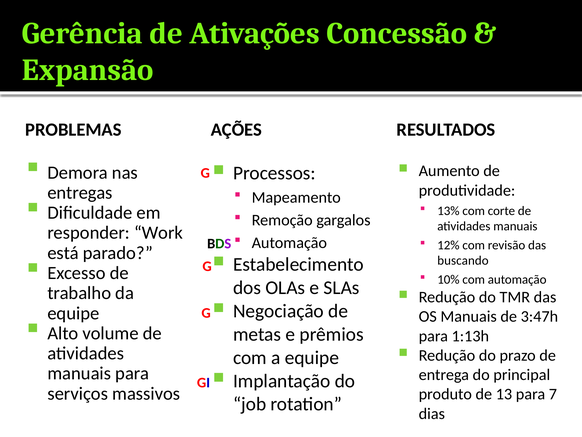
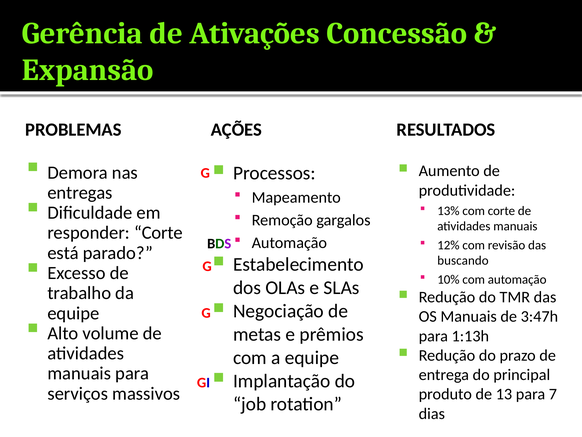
responder Work: Work -> Corte (159, 233)
